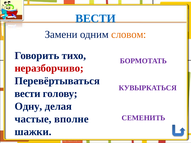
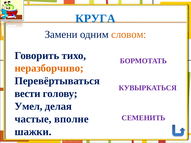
ВЕСТИ: ВЕСТИ -> КРУГА (95, 18)
неразборчиво colour: red -> orange (49, 68)
Одну: Одну -> Умел (28, 107)
